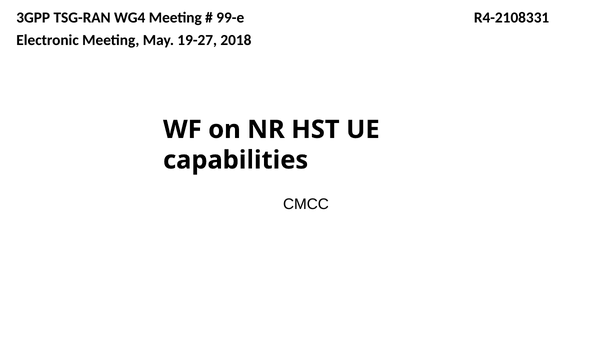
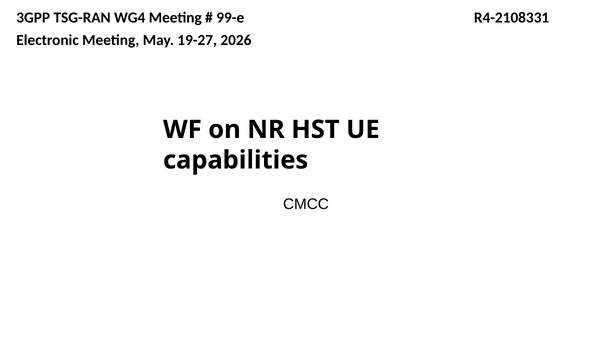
2018: 2018 -> 2026 (236, 40)
